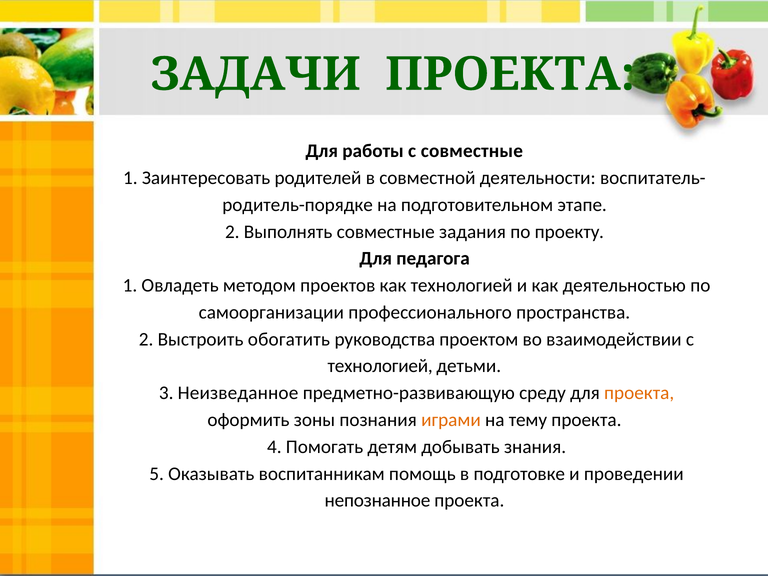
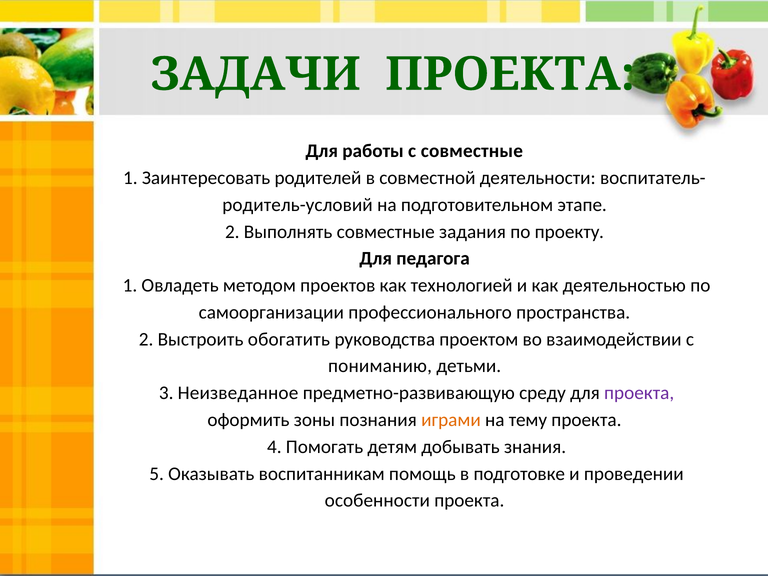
родитель-порядке: родитель-порядке -> родитель-условий (297, 205)
технологией: технологией -> пониманию (380, 366)
проекта colour: orange -> purple (639, 393)
непознанное: непознанное -> особенности (377, 501)
